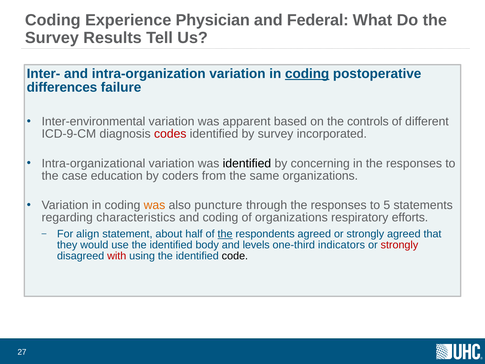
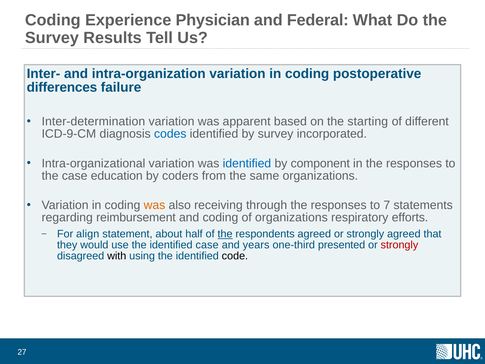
coding underline: present -> none (307, 74)
Inter-environmental: Inter-environmental -> Inter-determination (93, 121)
controls: controls -> starting (368, 121)
codes colour: red -> blue (170, 134)
identified colour: black -> blue (247, 163)
concerning: concerning -> component (320, 163)
puncture: puncture -> receiving (218, 205)
5: 5 -> 7 (387, 205)
characteristics: characteristics -> reimbursement (136, 217)
identified body: body -> case (207, 245)
levels: levels -> years (256, 245)
indicators: indicators -> presented (342, 245)
with colour: red -> black (117, 256)
